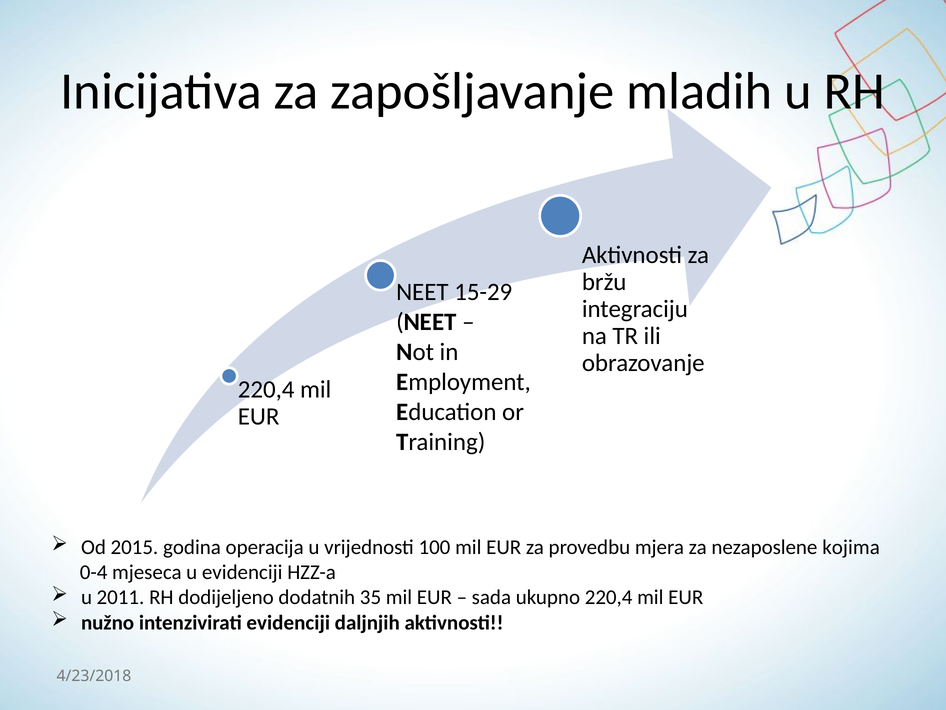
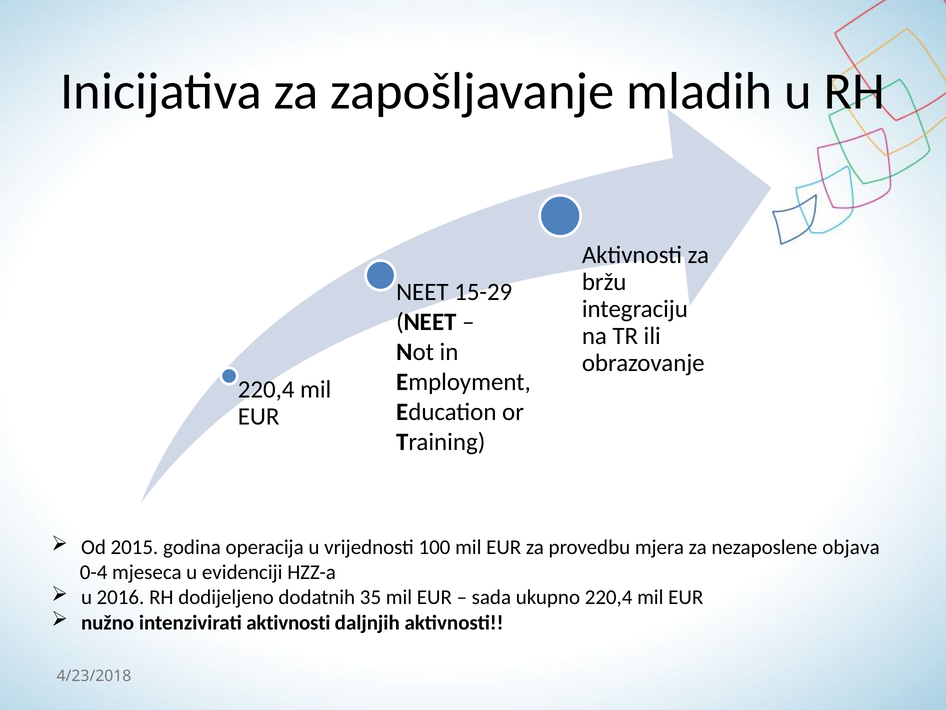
kojima: kojima -> objava (851, 547)
2011: 2011 -> 2016 (120, 597)
intenzivirati evidenciji: evidenciji -> aktivnosti (288, 622)
